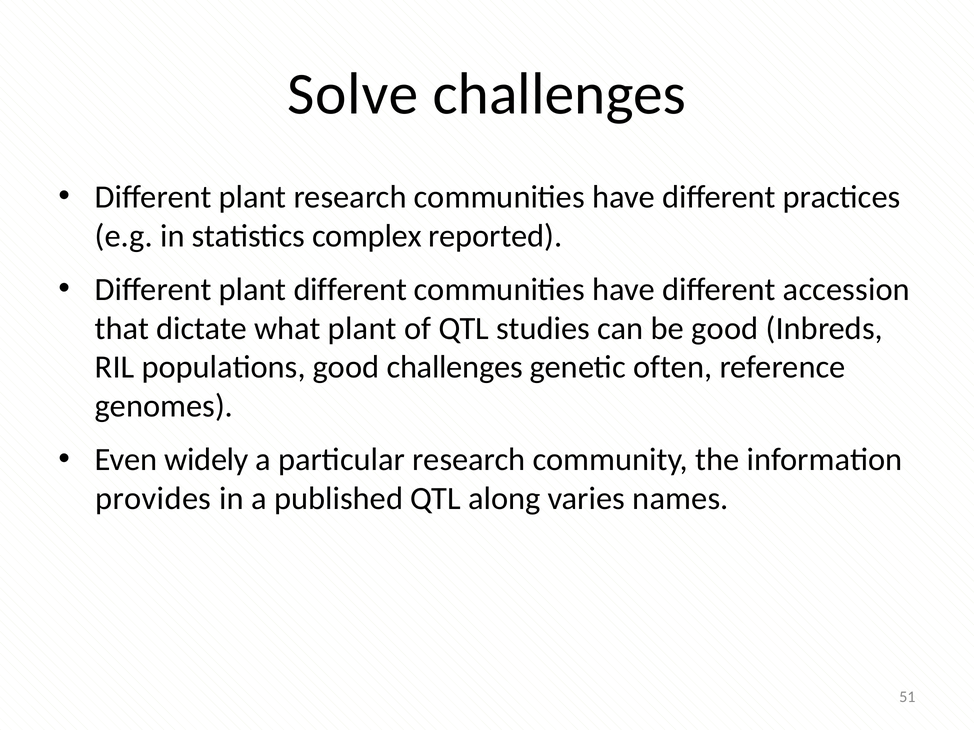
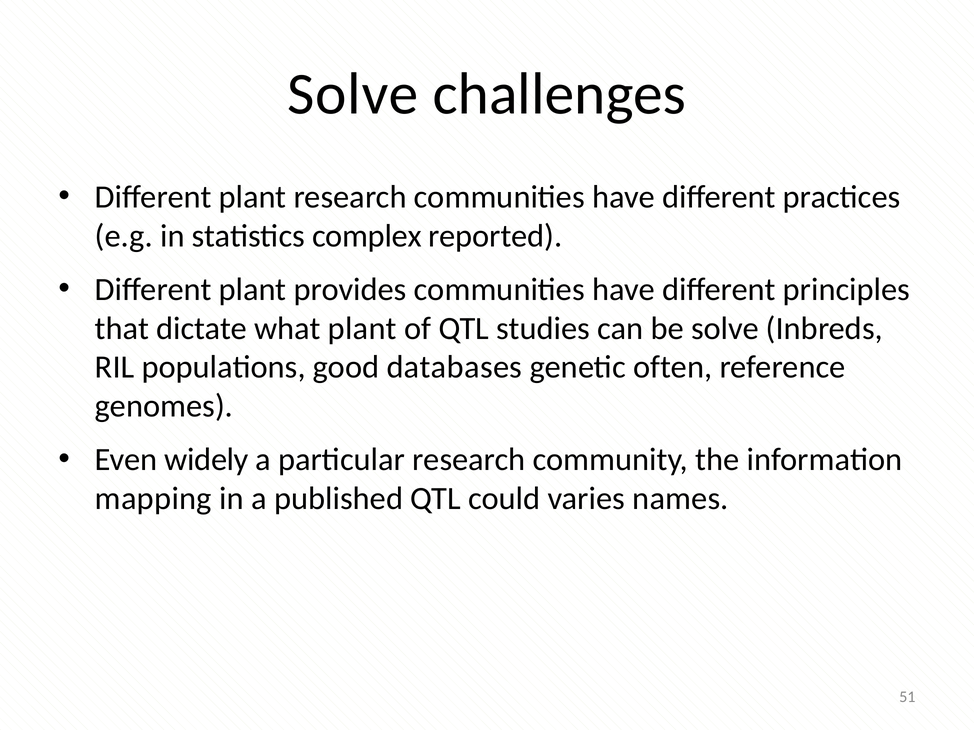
plant different: different -> provides (350, 290)
accession: accession -> principles (846, 290)
be good: good -> solve (725, 329)
good challenges: challenges -> databases (454, 368)
provides: provides -> mapping (153, 499)
along: along -> could (504, 499)
